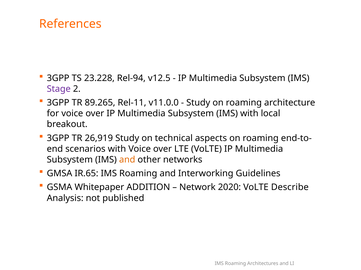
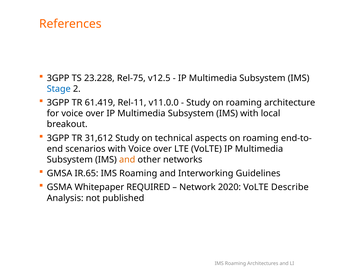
Rel-94: Rel-94 -> Rel-75 (131, 78)
Stage colour: purple -> blue (59, 89)
89.265: 89.265 -> 61.419 (100, 103)
26,919: 26,919 -> 31,612 (99, 138)
ADDITION: ADDITION -> REQUIRED (148, 188)
